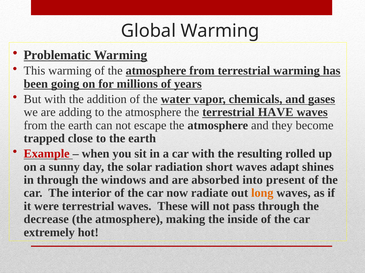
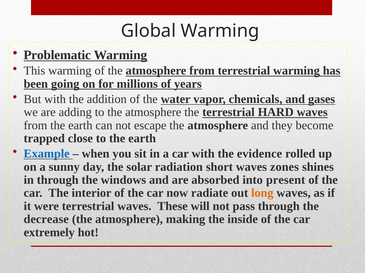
HAVE: HAVE -> HARD (276, 113)
Example colour: red -> blue (47, 154)
resulting: resulting -> evidence (259, 154)
adapt: adapt -> zones (284, 167)
